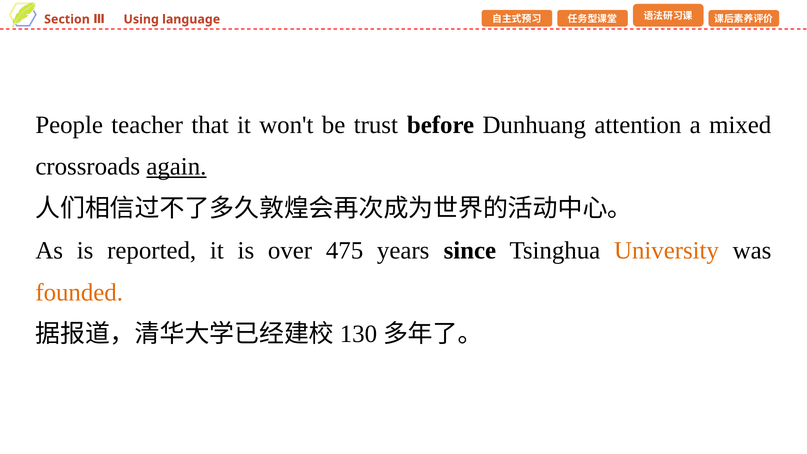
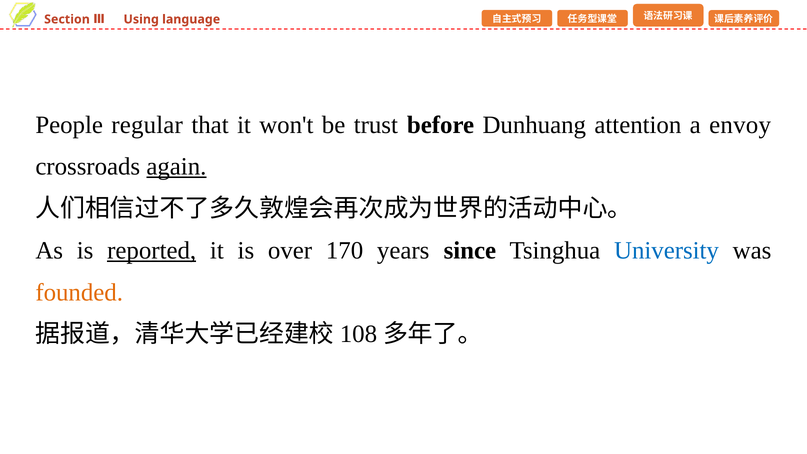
teacher: teacher -> regular (147, 125)
mixed: mixed -> envoy (740, 125)
reported underline: none -> present (152, 250)
475: 475 -> 170 (345, 250)
University colour: orange -> blue (667, 250)
130: 130 -> 108 (358, 334)
